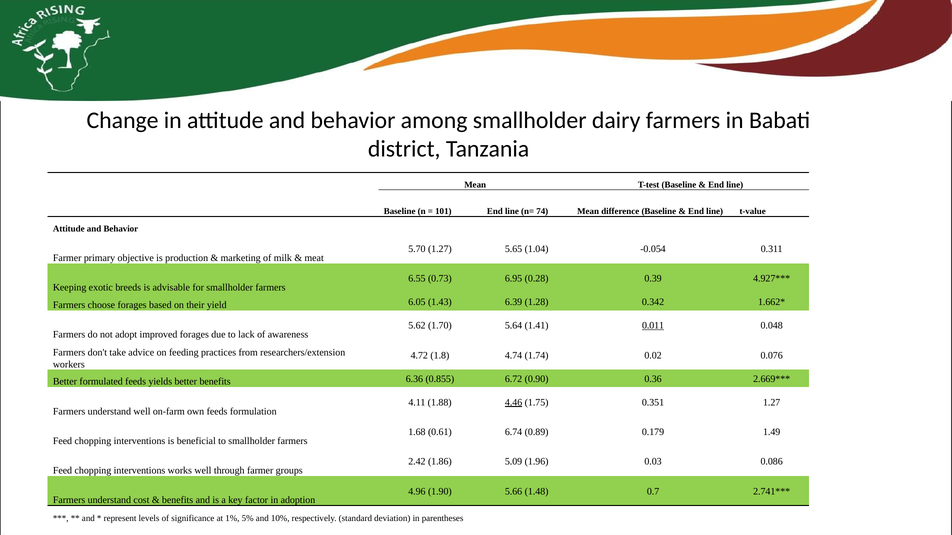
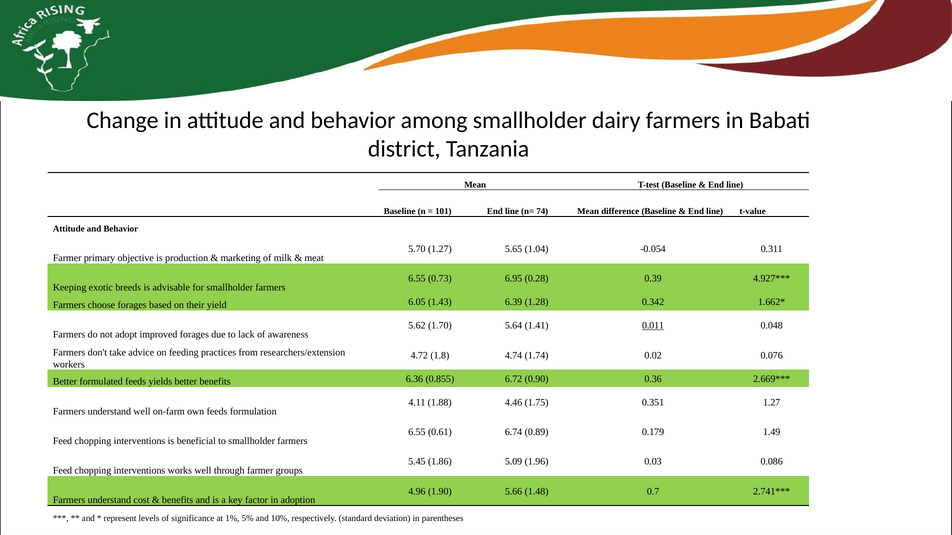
4.46 underline: present -> none (514, 403)
1.68: 1.68 -> 6.55 (417, 432)
2.42: 2.42 -> 5.45 (417, 462)
